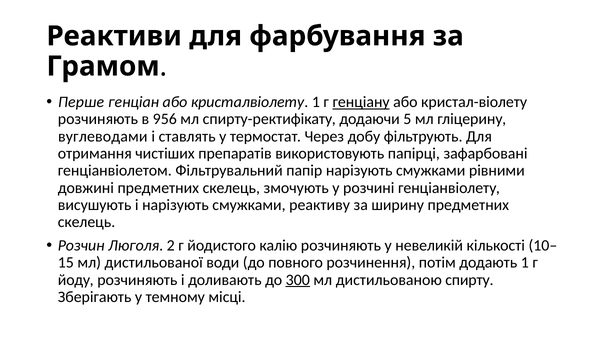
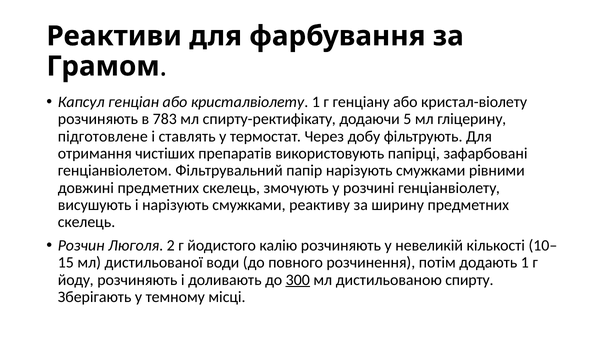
Перше: Перше -> Капсул (81, 102)
генціану underline: present -> none (361, 102)
956: 956 -> 783 (165, 119)
вуглеводами: вуглеводами -> підготовлене (103, 136)
